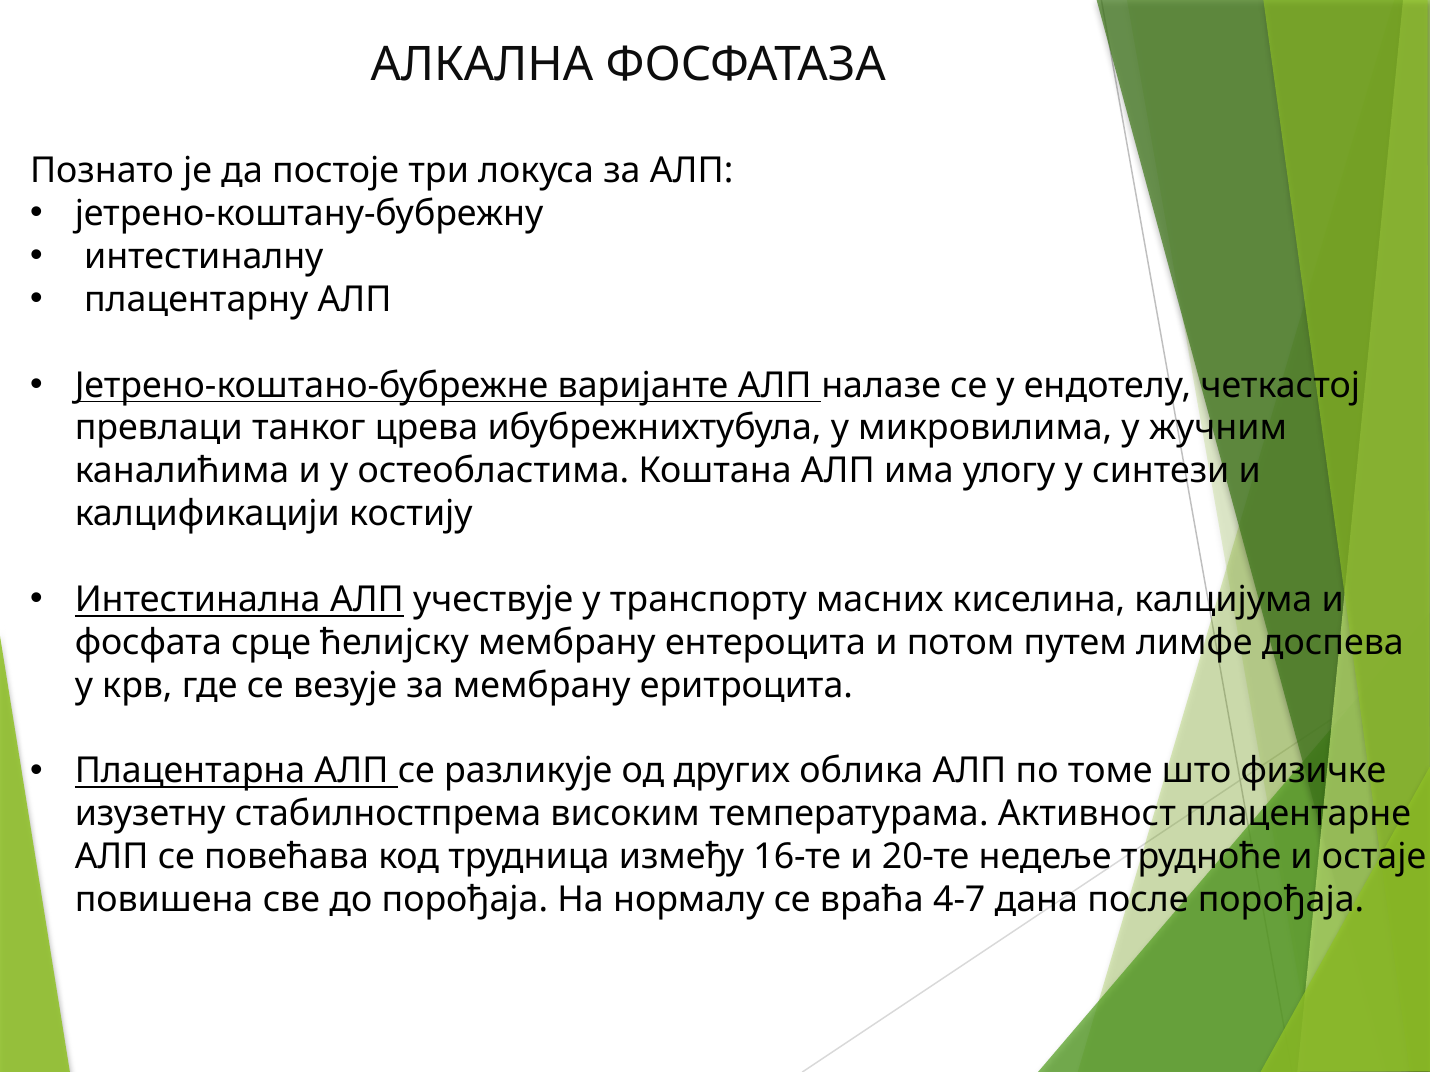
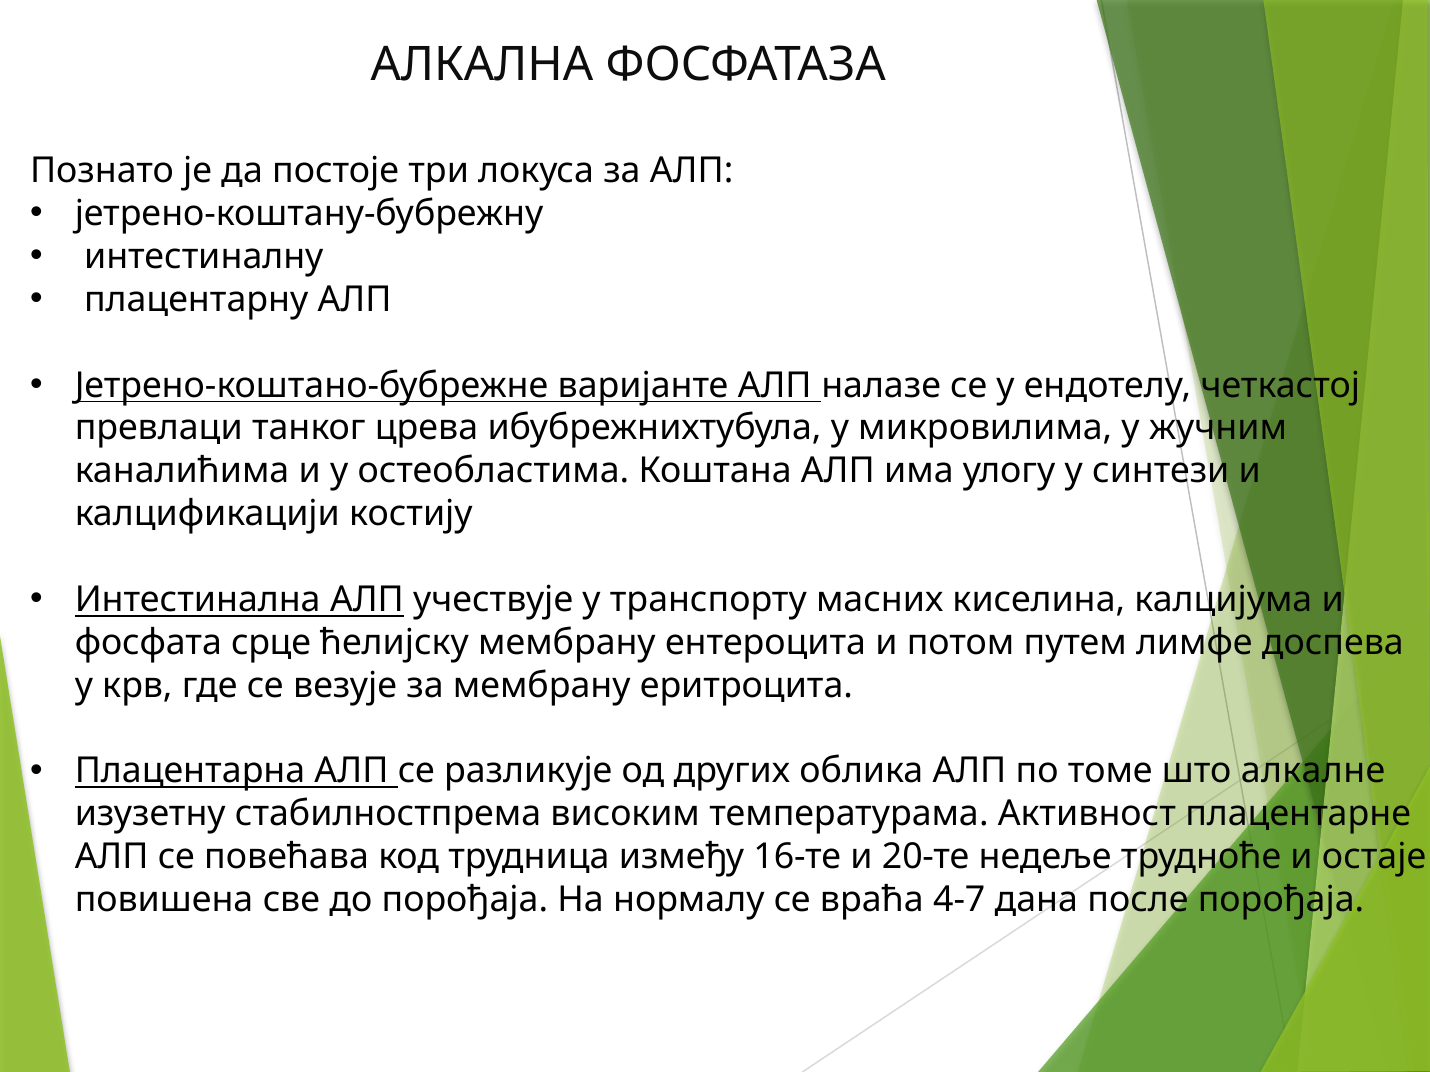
физичке: физичке -> алкалне (1313, 772)
